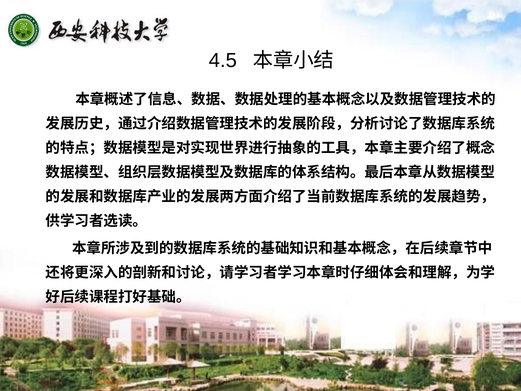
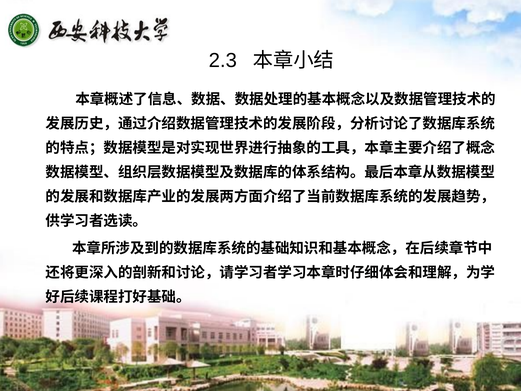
4.5: 4.5 -> 2.3 (223, 61)
